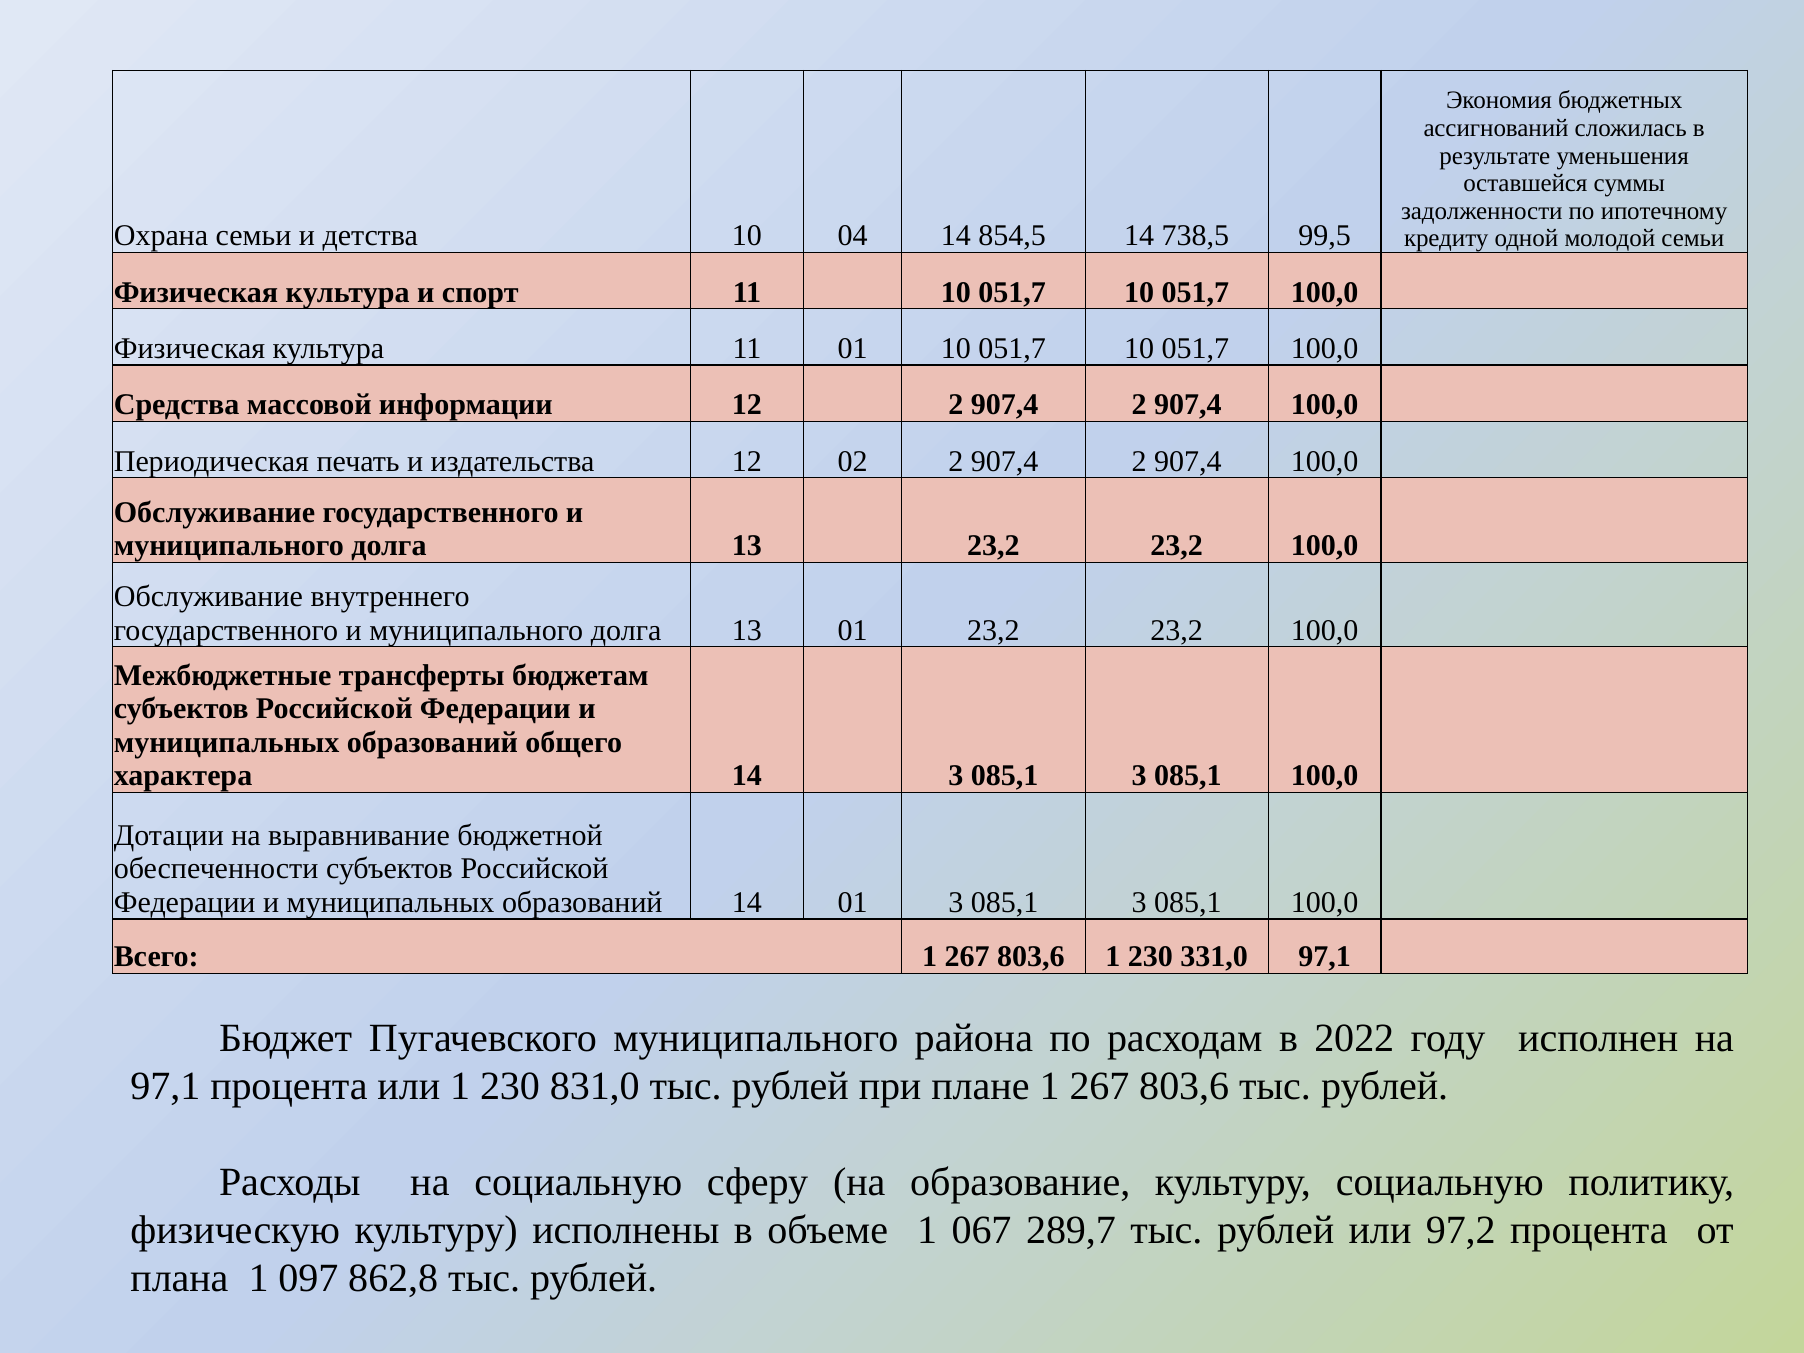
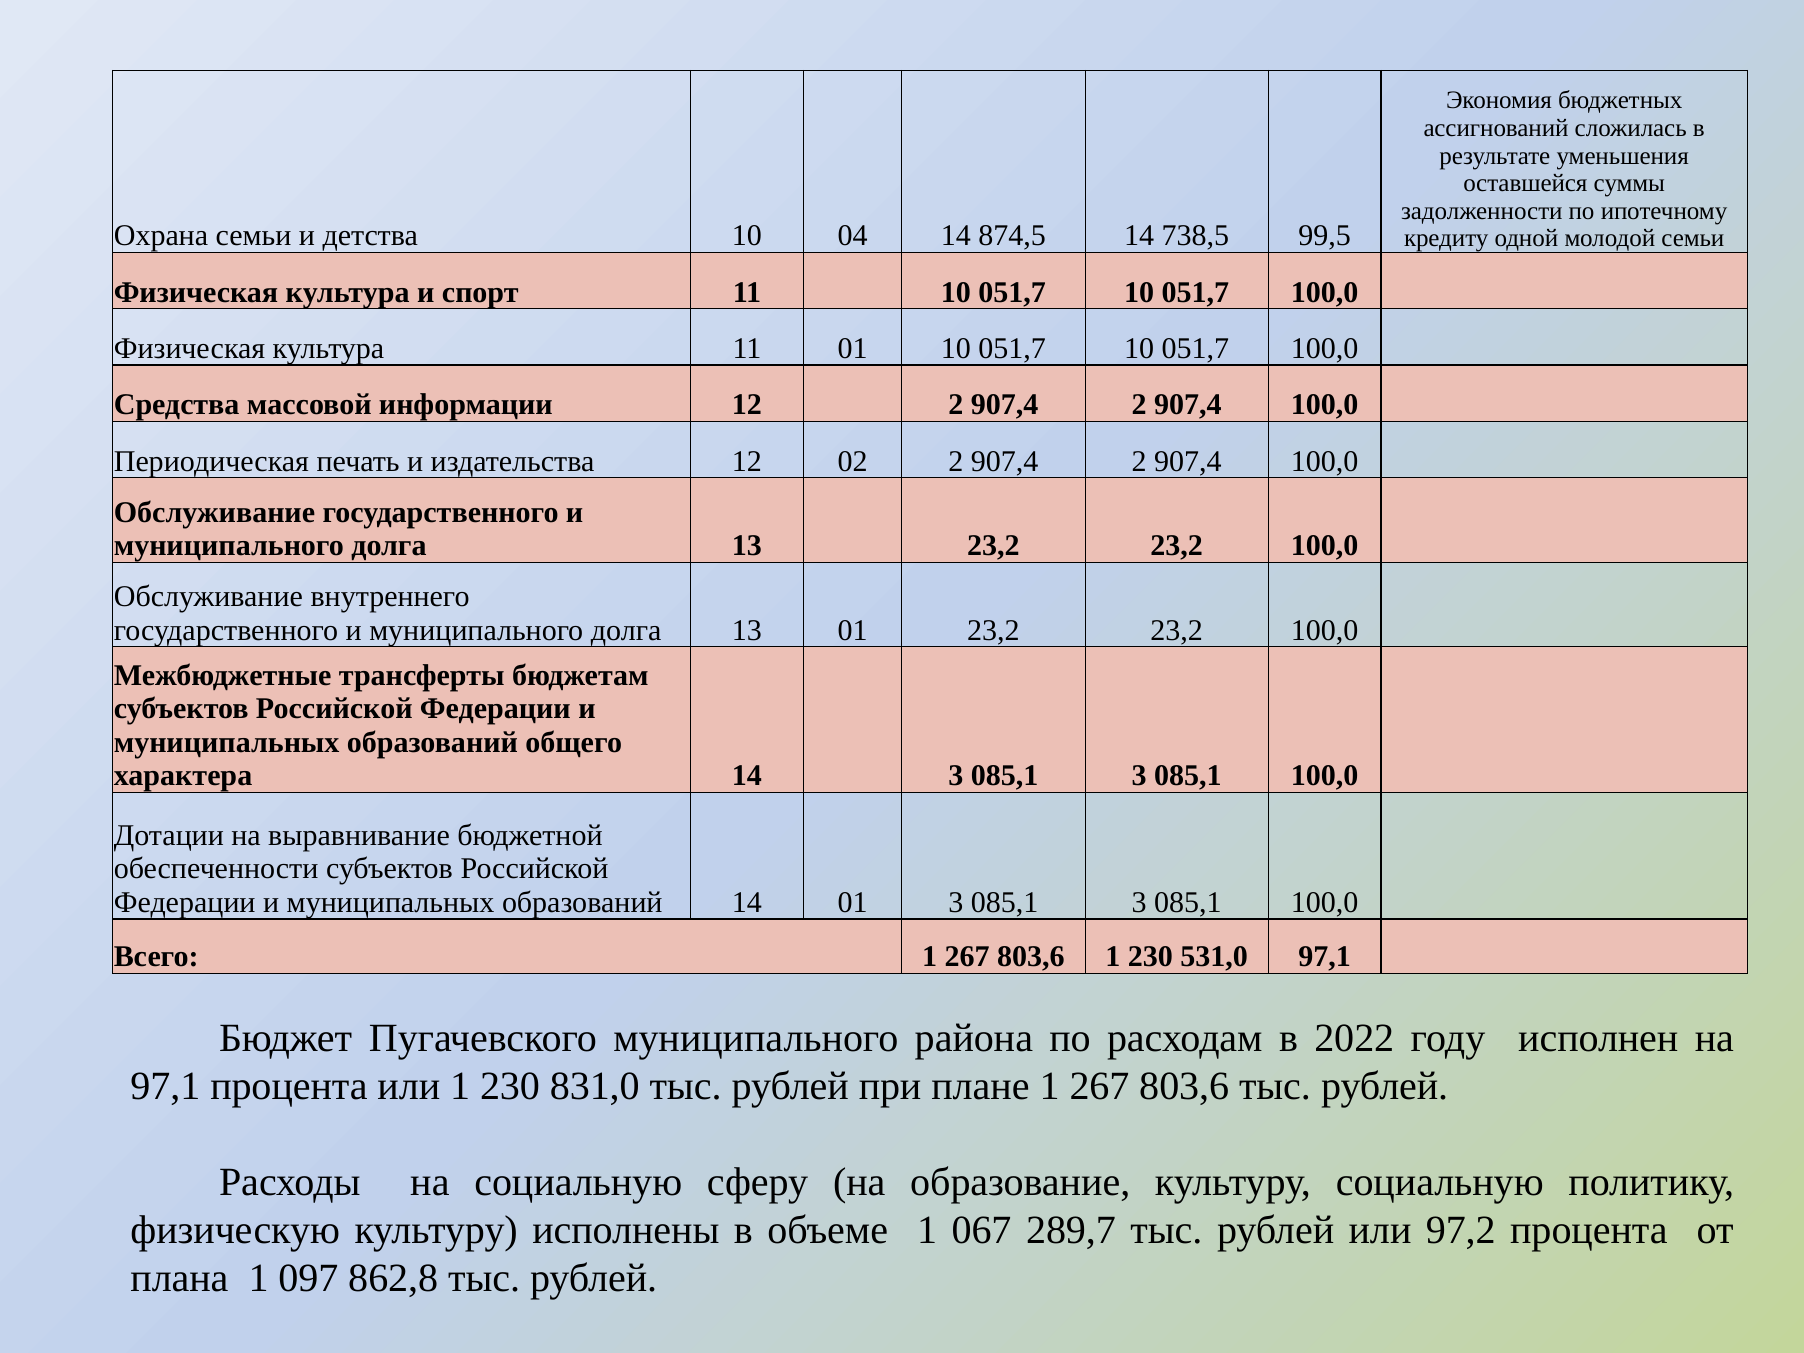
854,5: 854,5 -> 874,5 (1012, 236)
331,0: 331,0 -> 531,0 (1214, 957)
